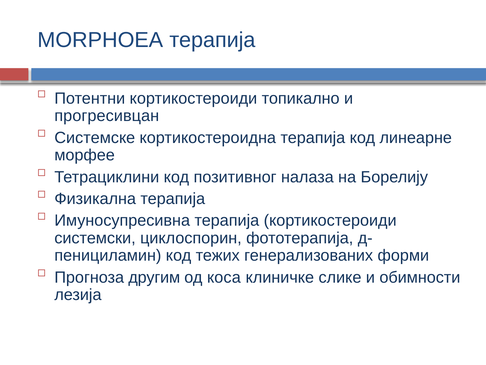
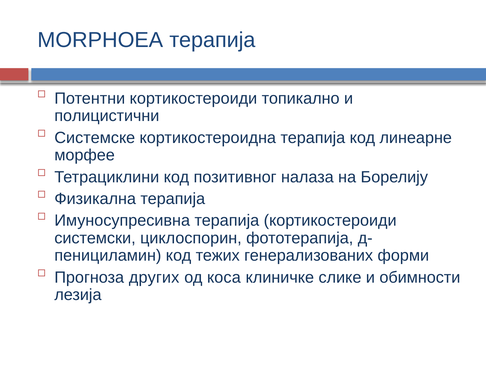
прогресивцан: прогресивцан -> полицистични (107, 116)
другим: другим -> других (154, 277)
